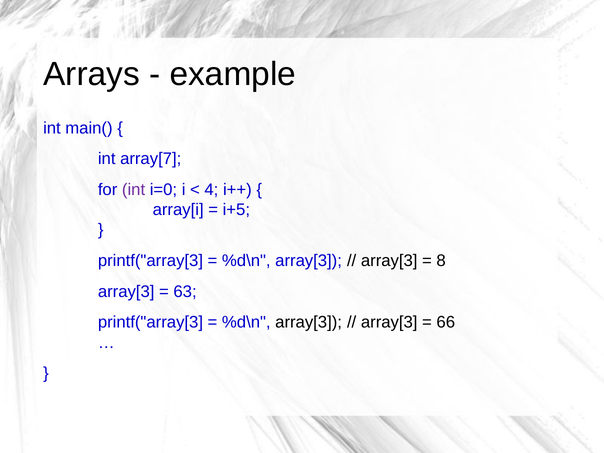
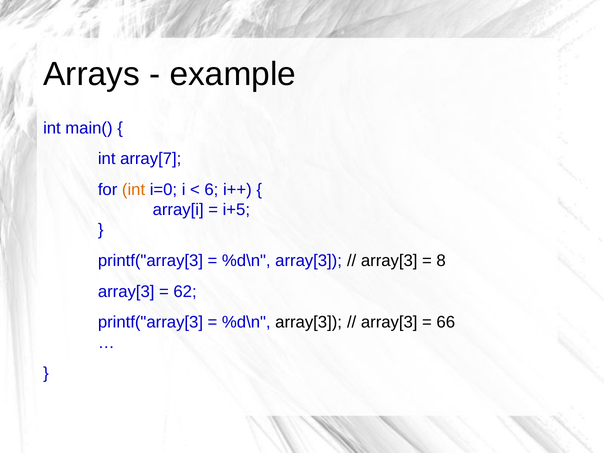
int colour: purple -> orange (134, 190)
4: 4 -> 6 (211, 190)
63: 63 -> 62 (185, 292)
